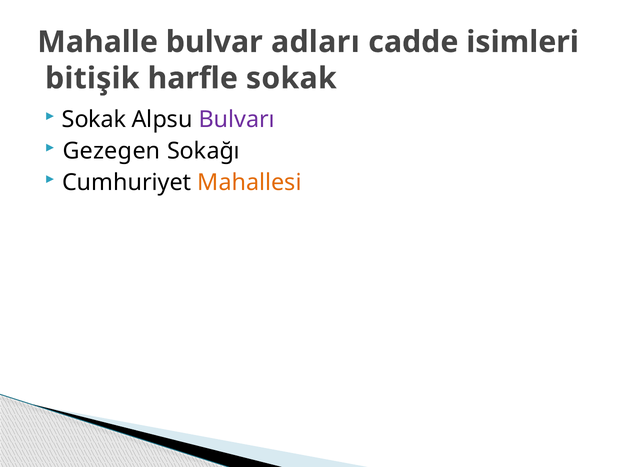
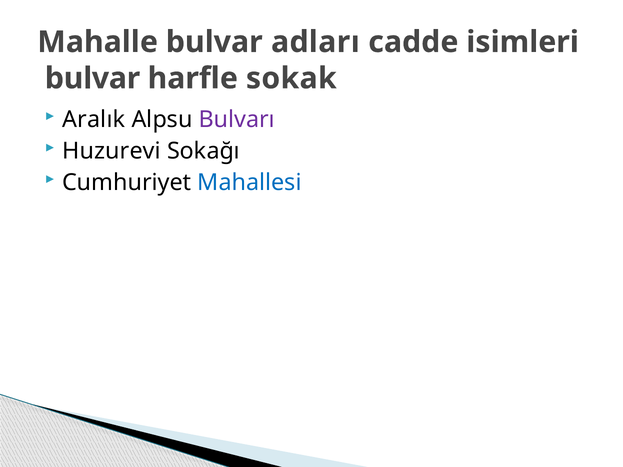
bitişik: bitişik -> bulvar (93, 78)
Sokak: Sokak -> Aralık (94, 120)
Gezegen: Gezegen -> Huzurevi (112, 151)
Mahallesi colour: orange -> blue (250, 183)
